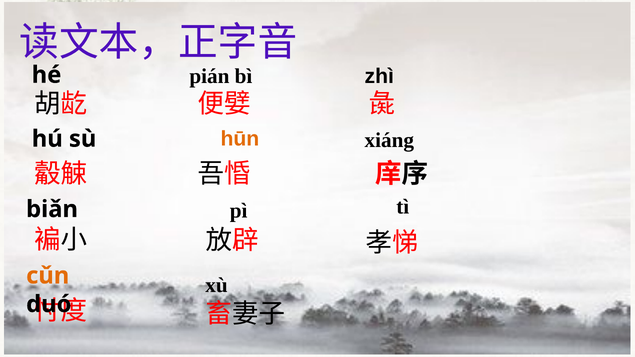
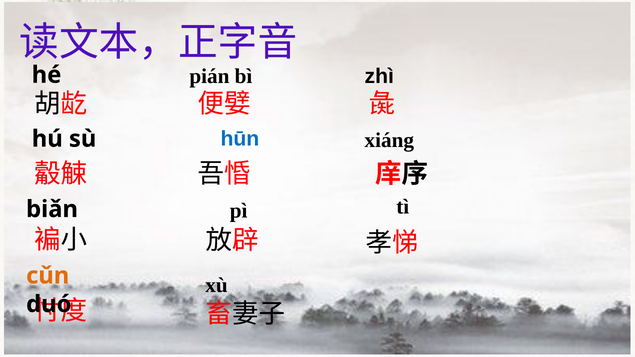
hūn colour: orange -> blue (240, 139)
